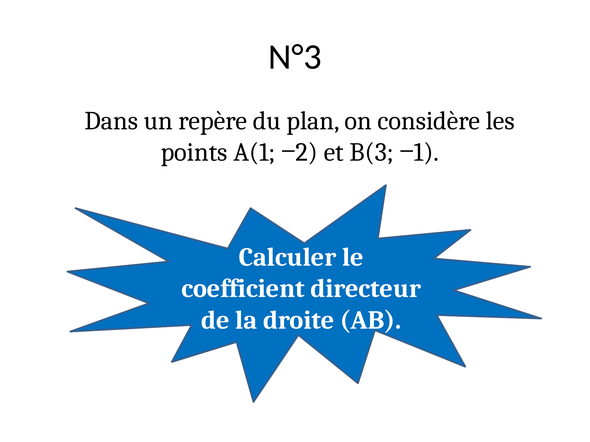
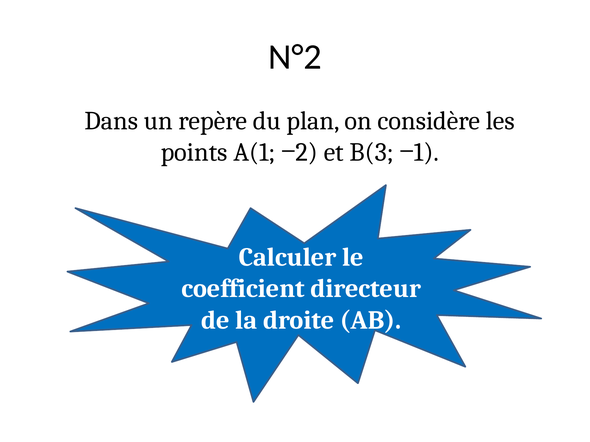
N°3: N°3 -> N°2 (295, 57)
